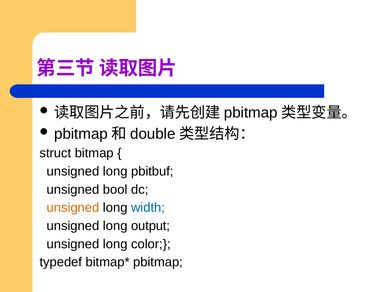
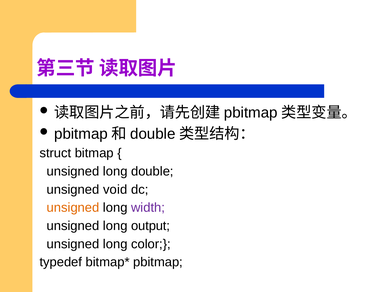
long pbitbuf: pbitbuf -> double (152, 171)
bool: bool -> void (115, 189)
width colour: blue -> purple (148, 208)
